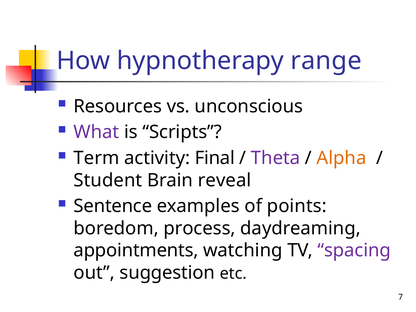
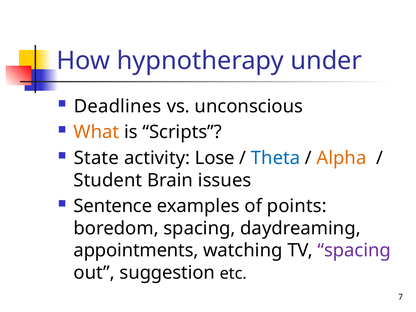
range: range -> under (326, 61)
Resources: Resources -> Deadlines (118, 106)
What colour: purple -> orange (96, 132)
Term: Term -> State (96, 158)
Final: Final -> Lose (215, 158)
Theta colour: purple -> blue (276, 158)
reveal: reveal -> issues (225, 180)
boredom process: process -> spacing (199, 228)
